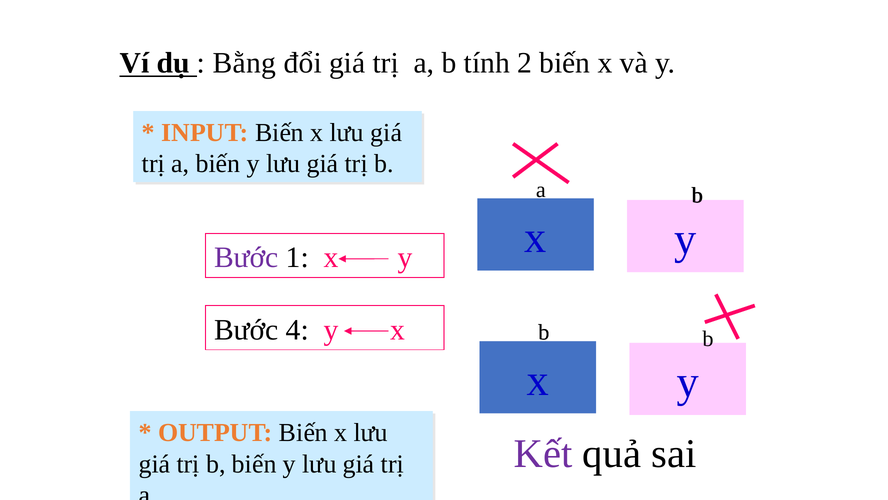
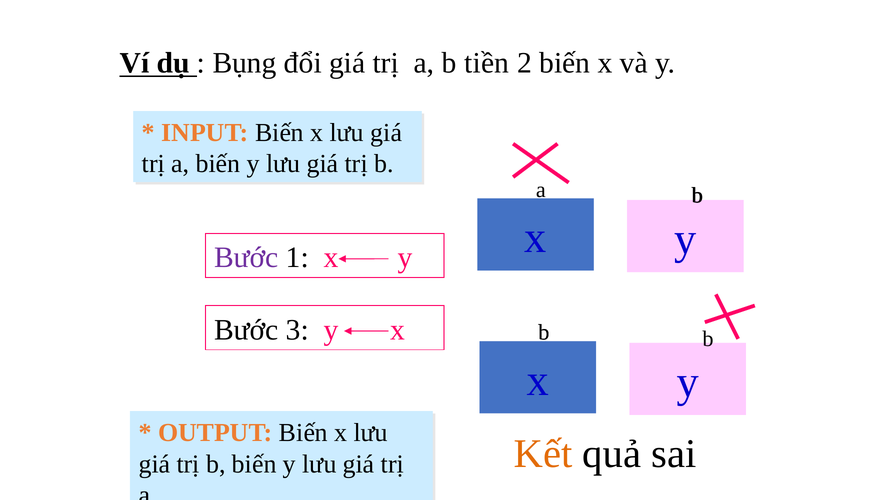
Bằng: Bằng -> Bụng (245, 63)
tính: tính -> tiền (487, 63)
4: 4 -> 3 (297, 329)
Kết colour: purple -> orange (543, 453)
